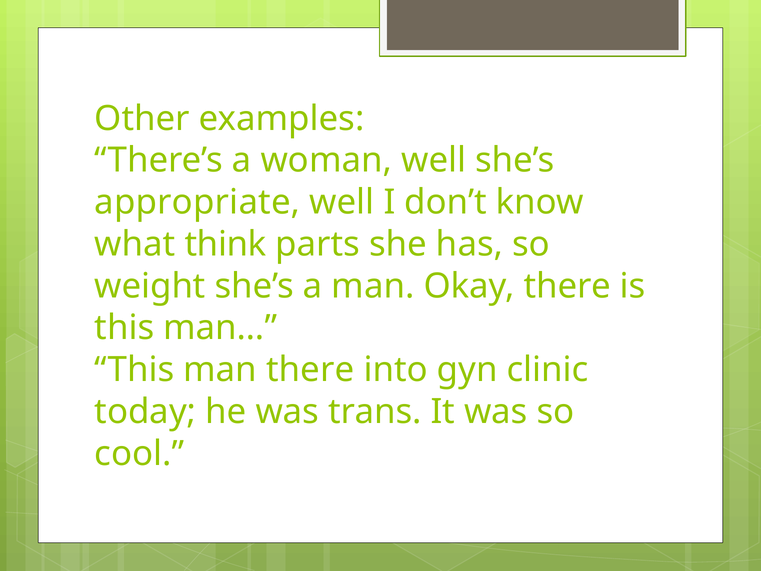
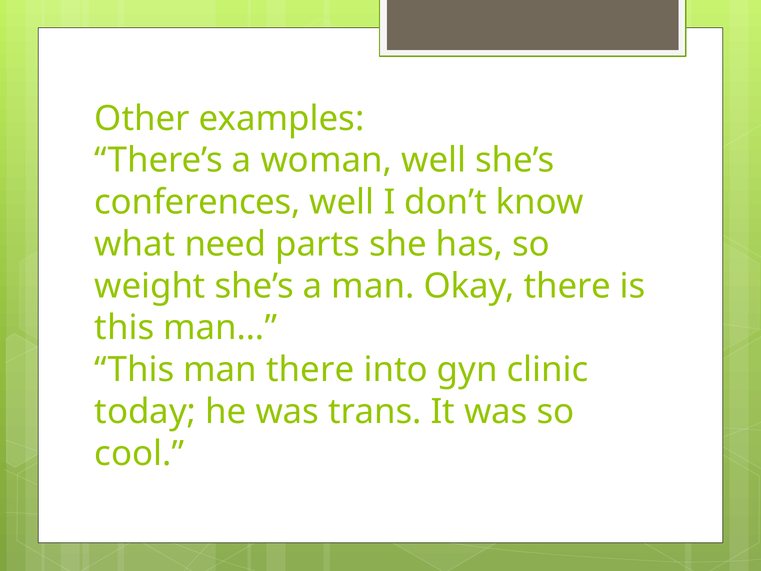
appropriate: appropriate -> conferences (198, 202)
think: think -> need (226, 244)
